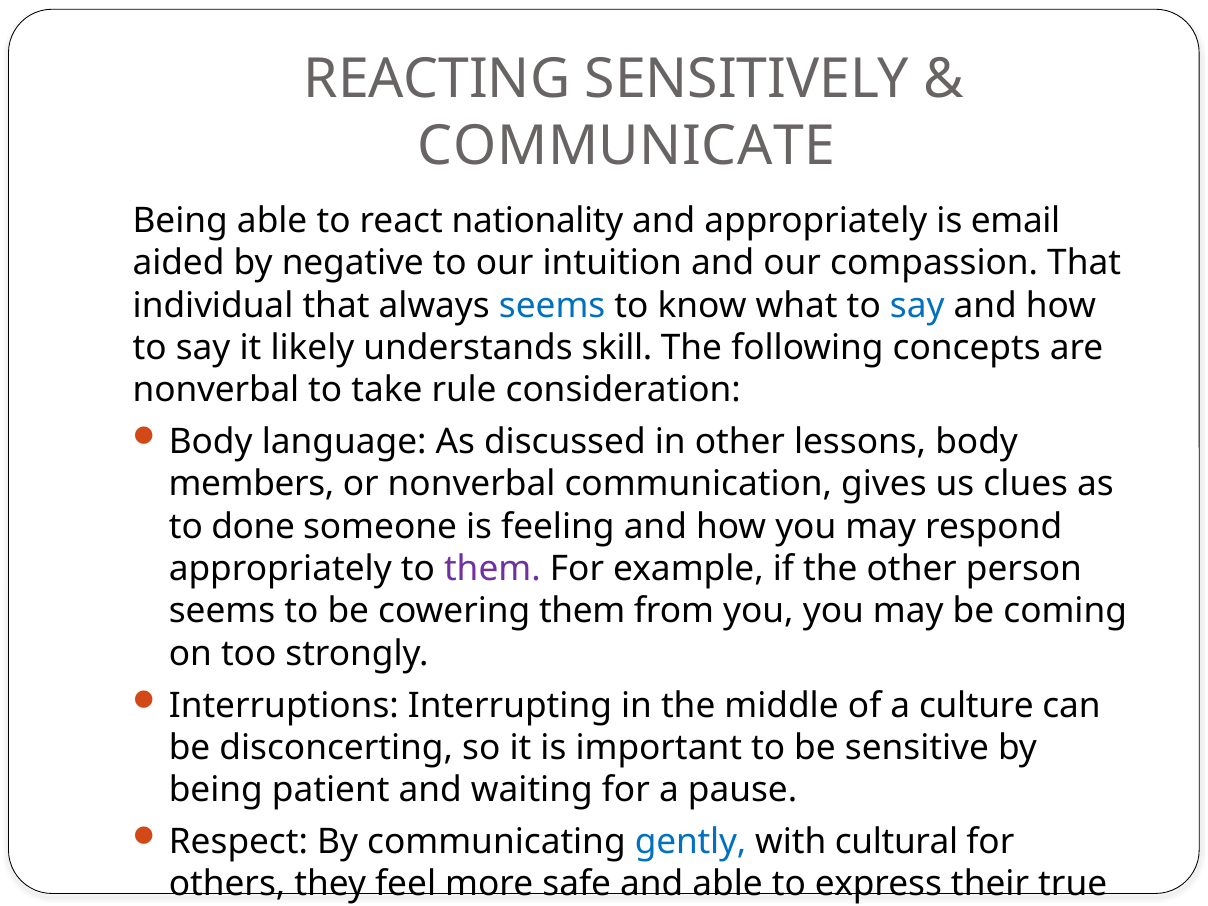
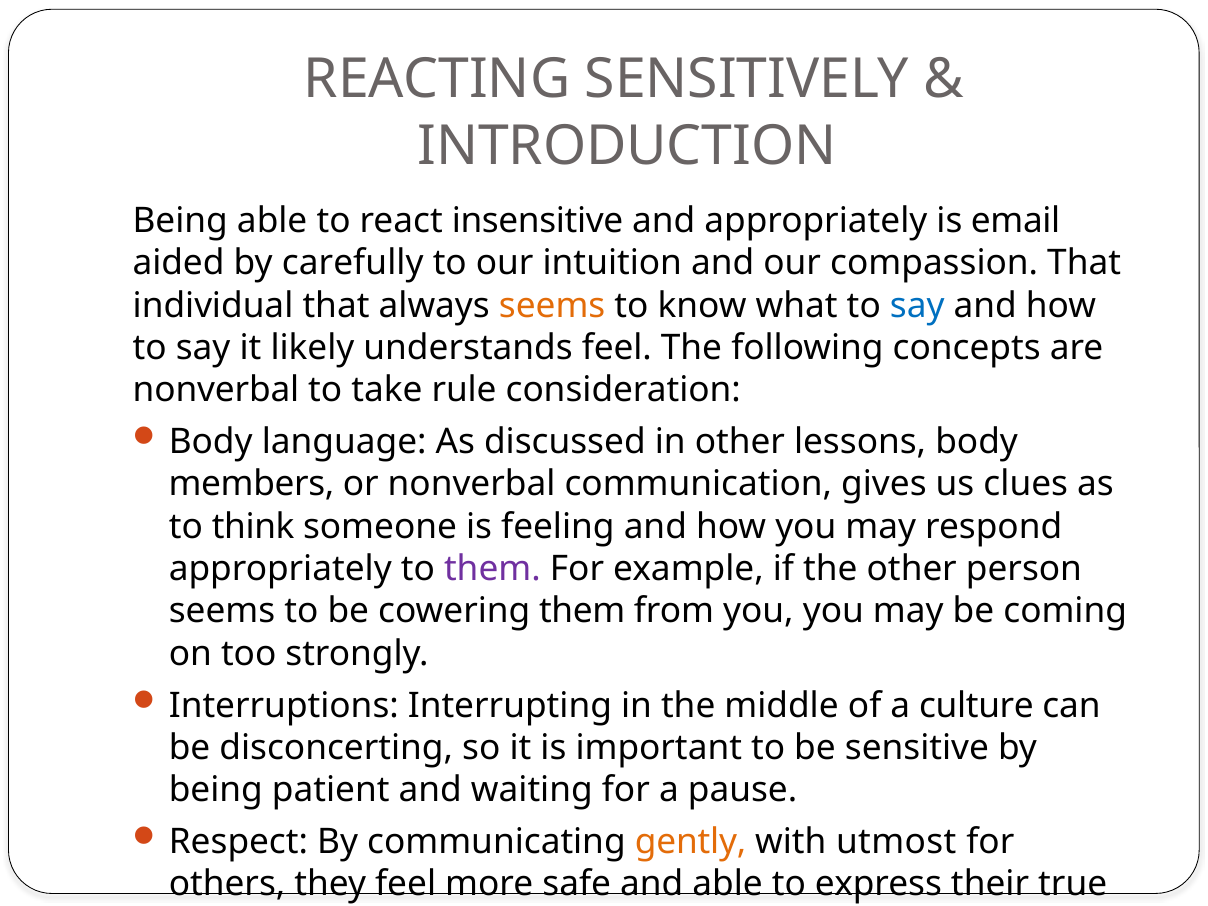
COMMUNICATE: COMMUNICATE -> INTRODUCTION (627, 146)
nationality: nationality -> insensitive (537, 221)
negative: negative -> carefully (353, 263)
seems colour: blue -> orange (552, 305)
understands skill: skill -> feel (617, 348)
to done: done -> think (253, 527)
gently colour: blue -> orange (691, 842)
with cultural: cultural -> utmost (896, 842)
